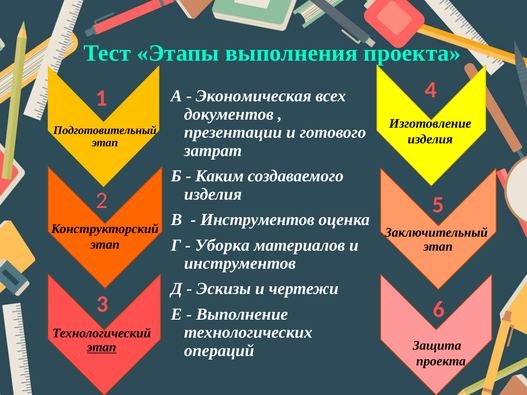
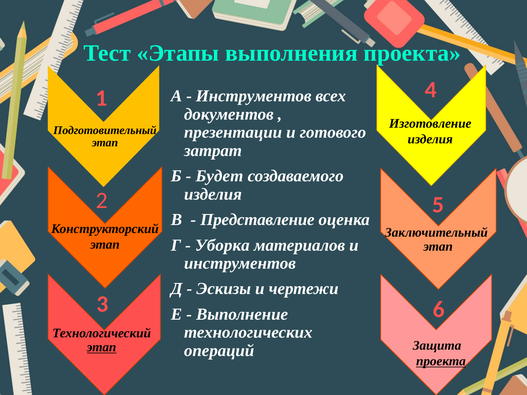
Экономическая: Экономическая -> Инструментов (254, 96)
Каким: Каким -> Будет (219, 176)
Инструментов: Инструментов -> Представление (257, 220)
проекта underline: none -> present (441, 361)
